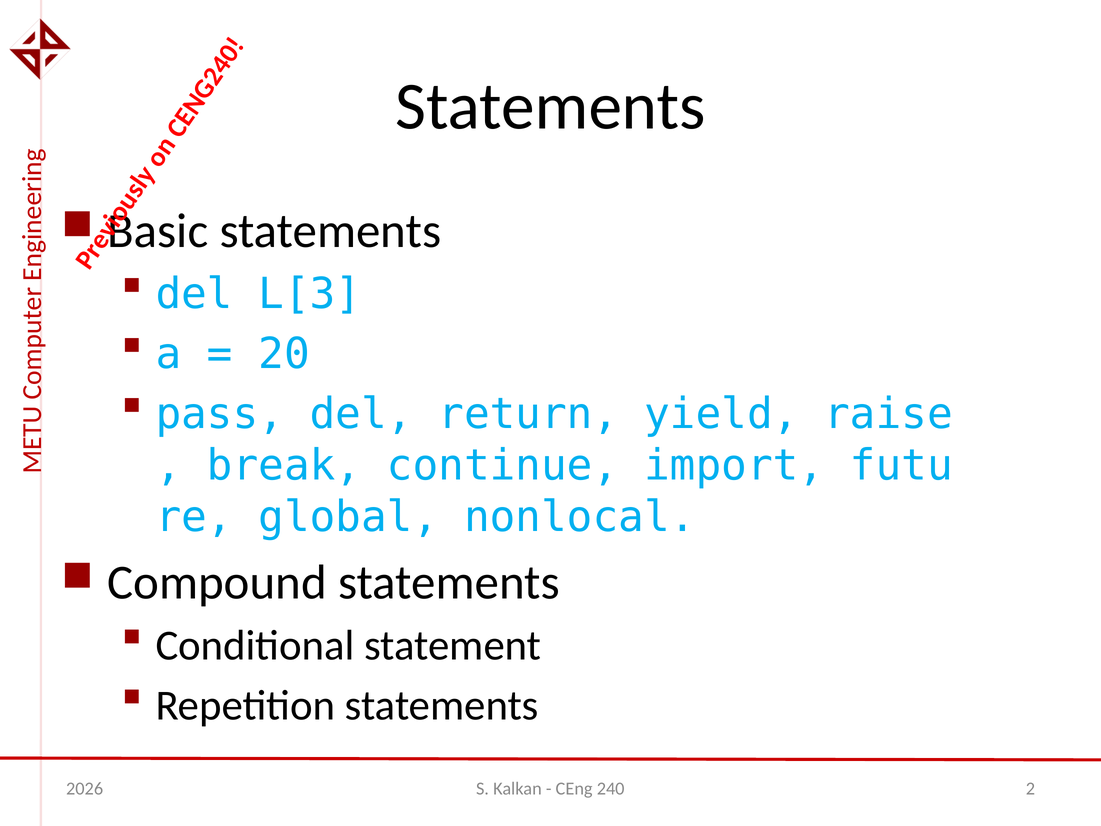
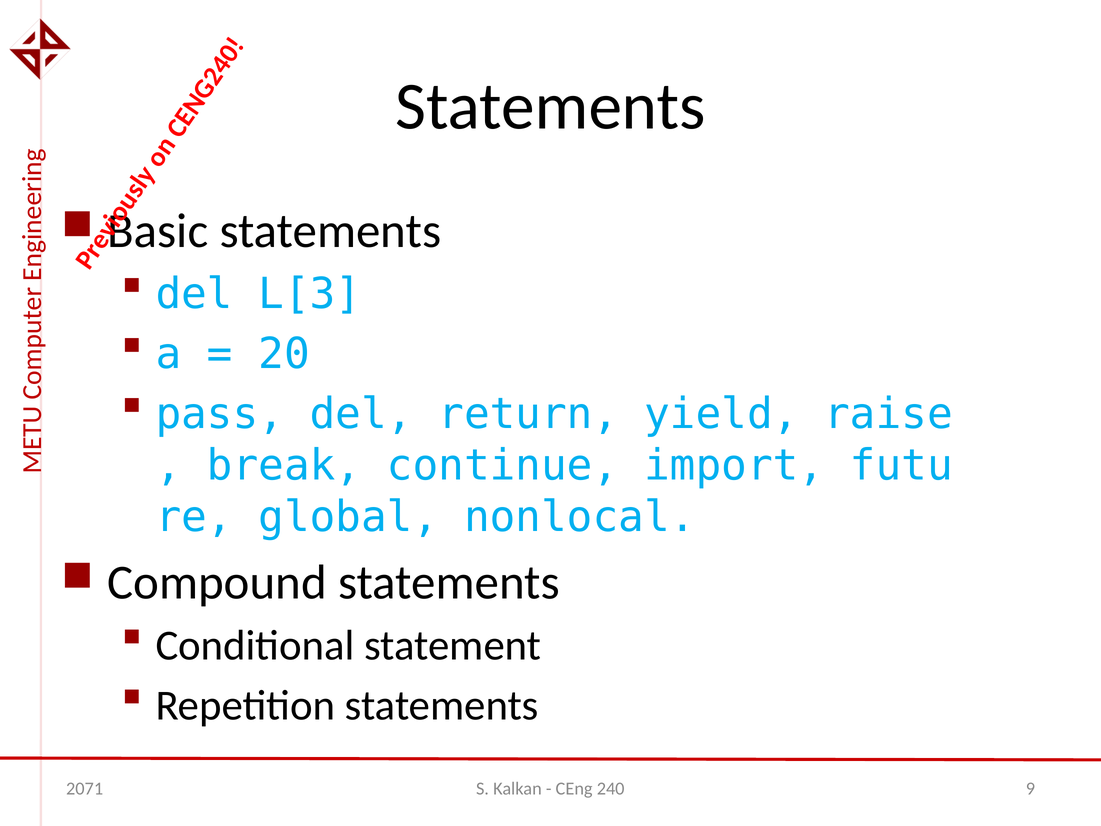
2026: 2026 -> 2071 (85, 789)
240 2: 2 -> 9 (1030, 788)
